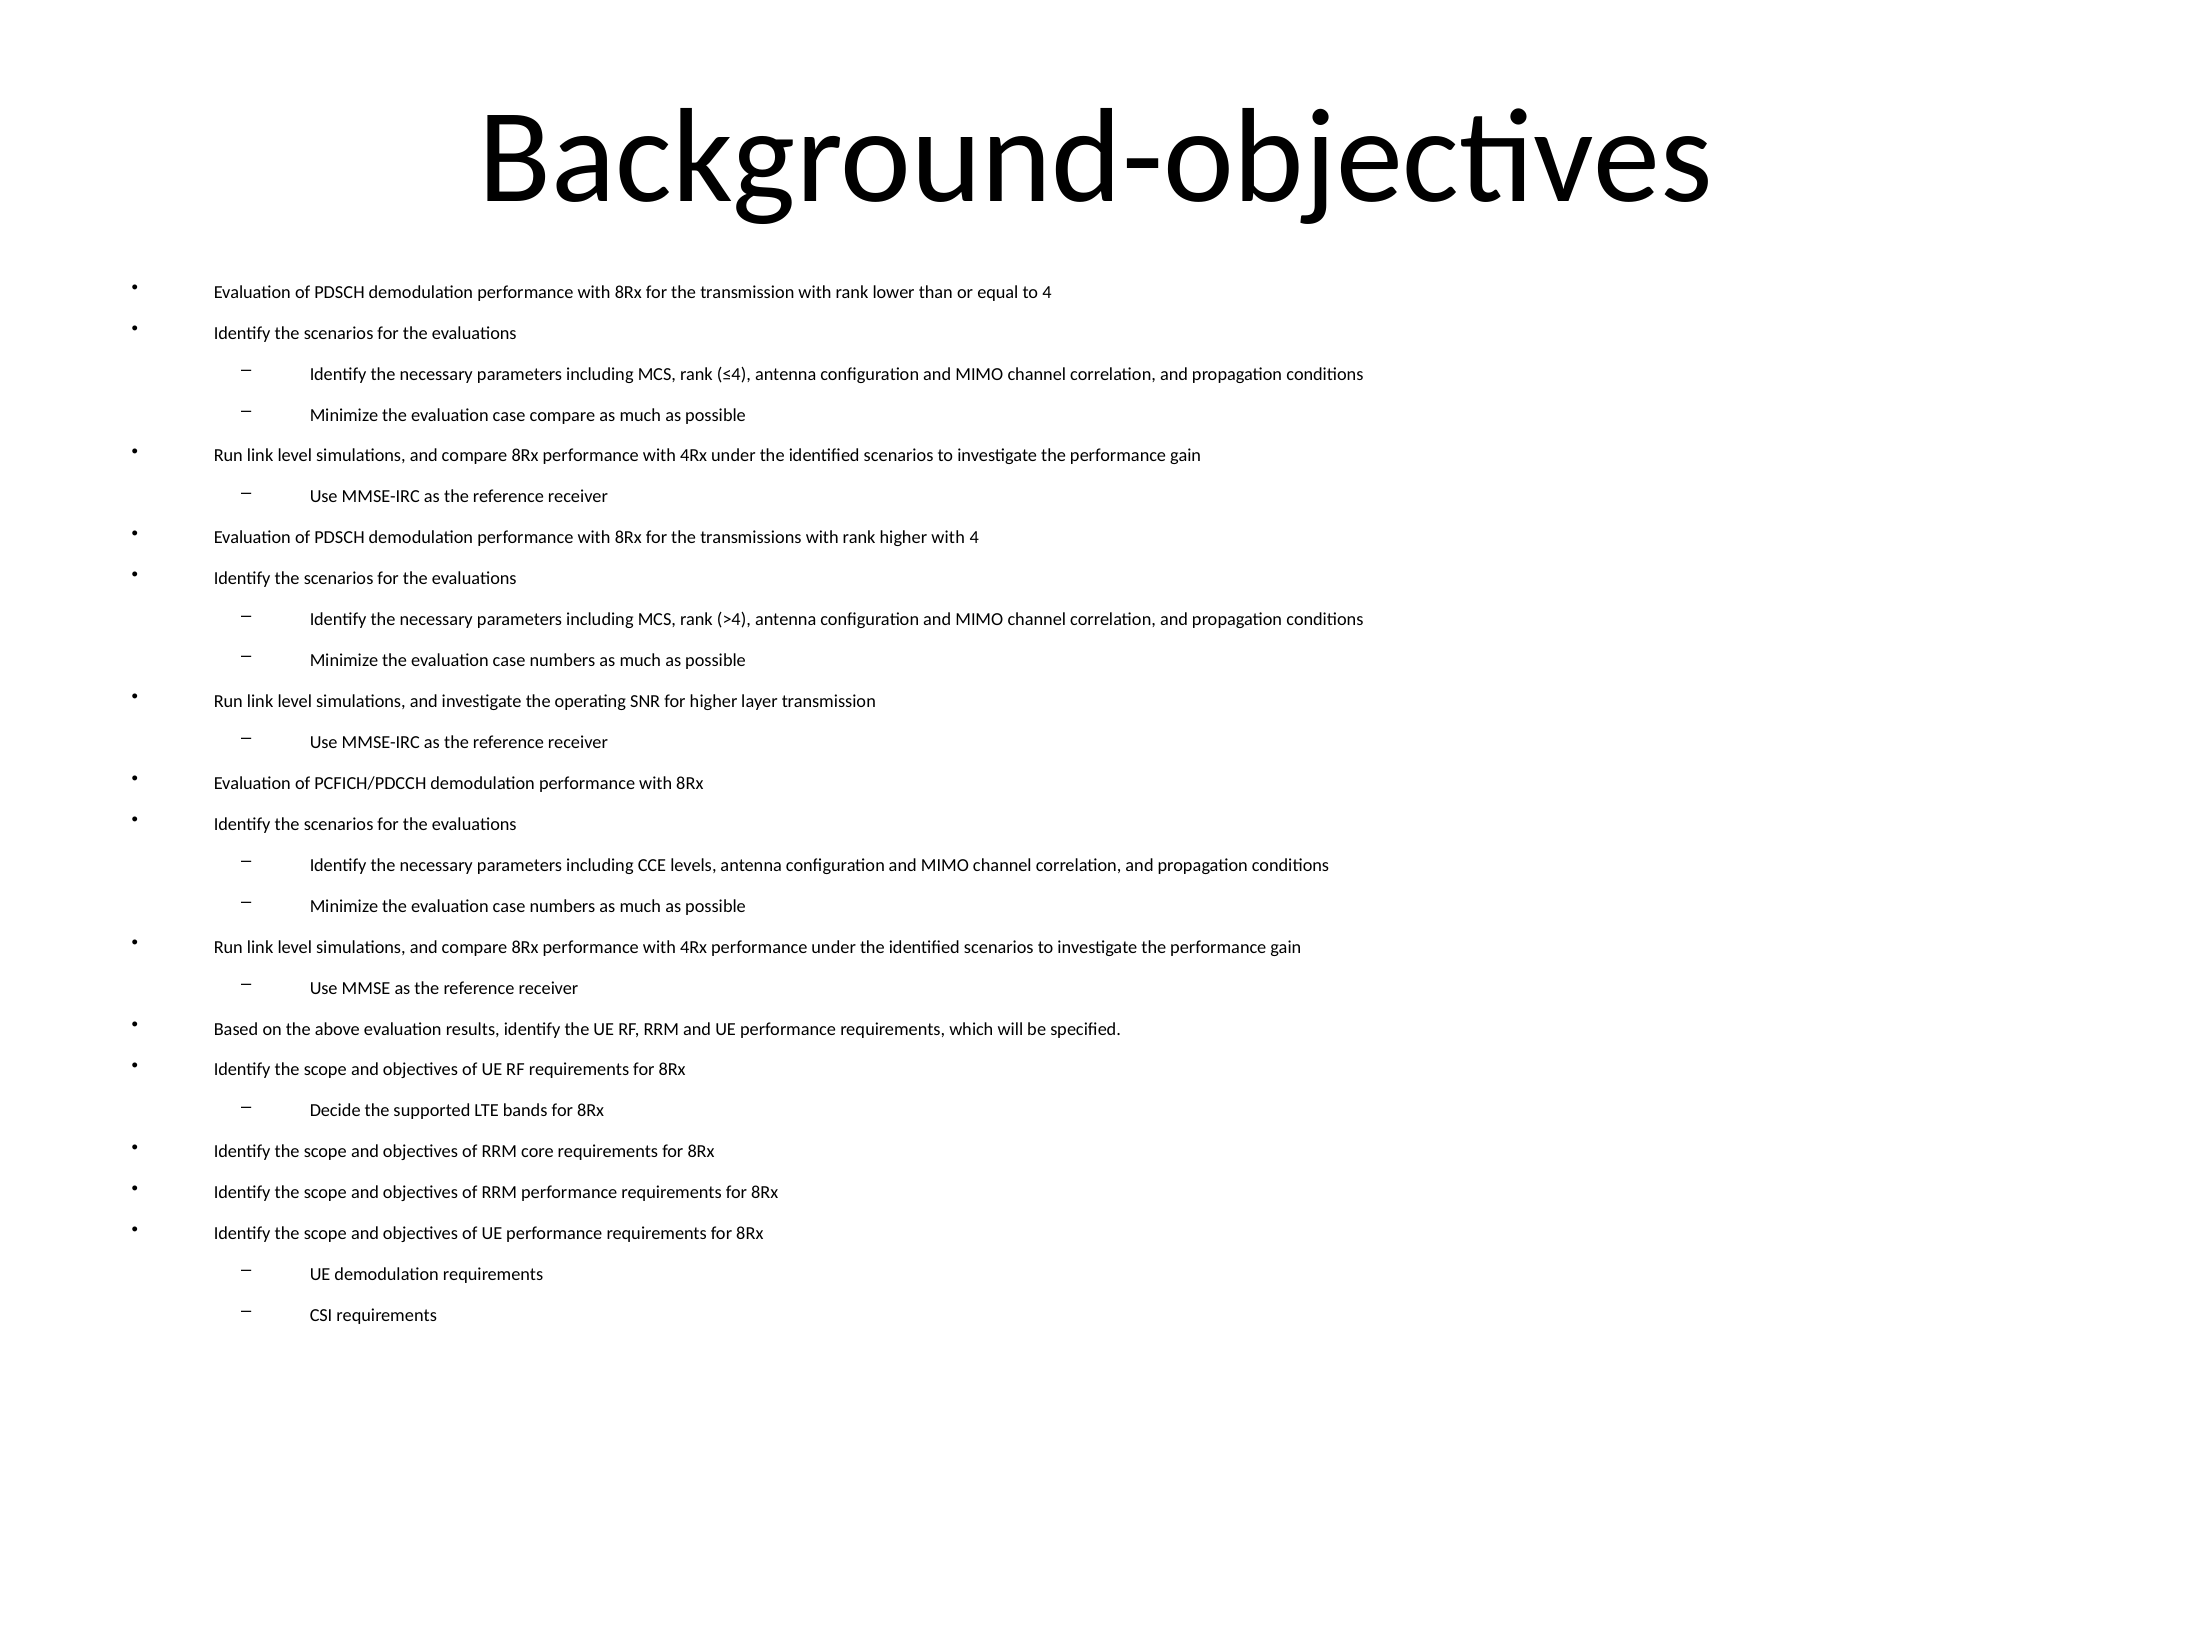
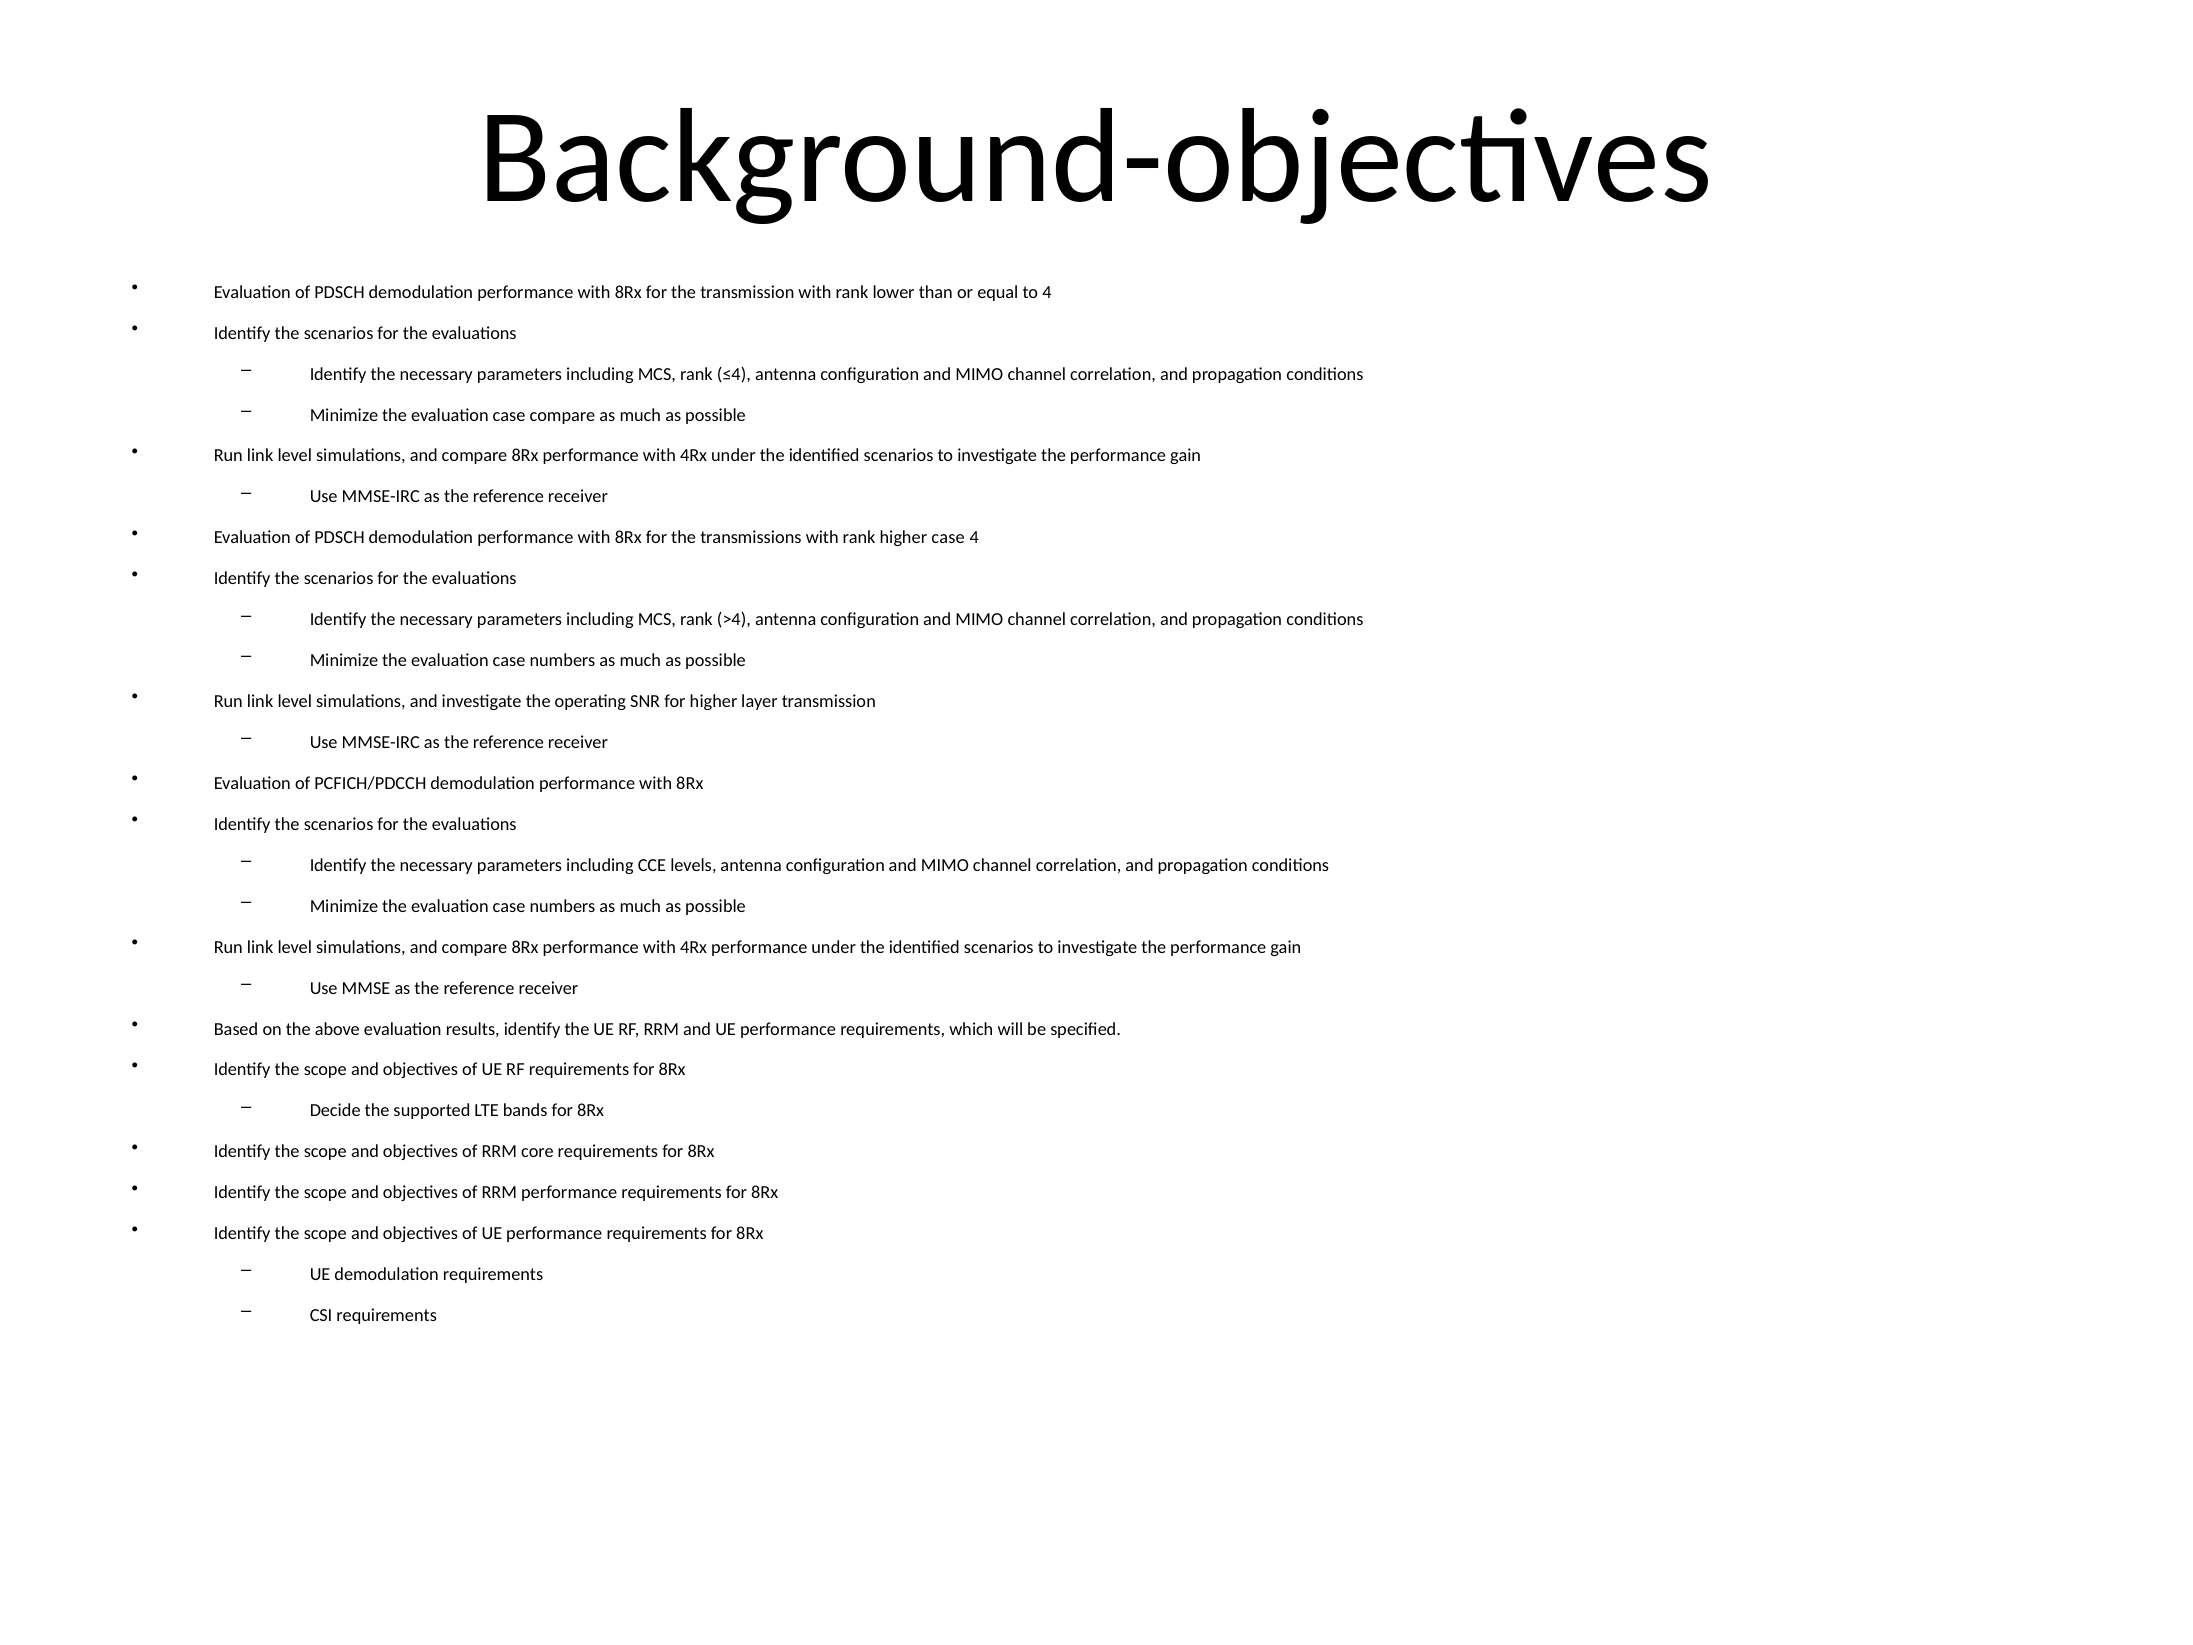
higher with: with -> case (948, 538)
